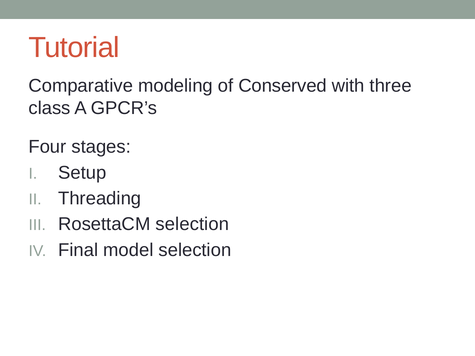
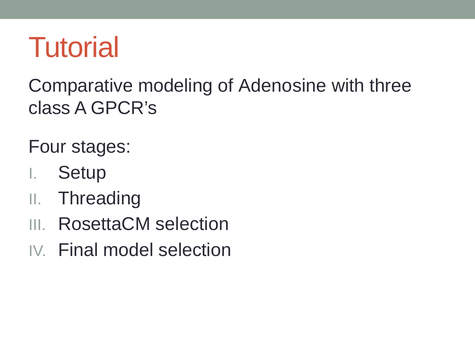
Conserved: Conserved -> Adenosine (282, 86)
